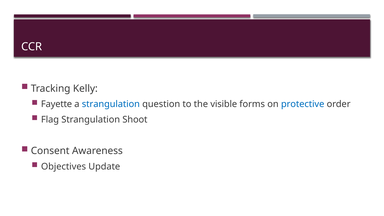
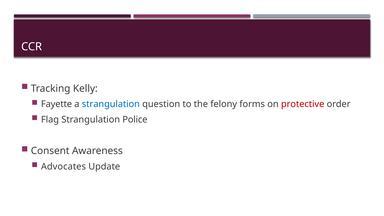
visible: visible -> felony (224, 104)
protective colour: blue -> red (303, 104)
Shoot: Shoot -> Police (135, 120)
Objectives: Objectives -> Advocates (63, 167)
